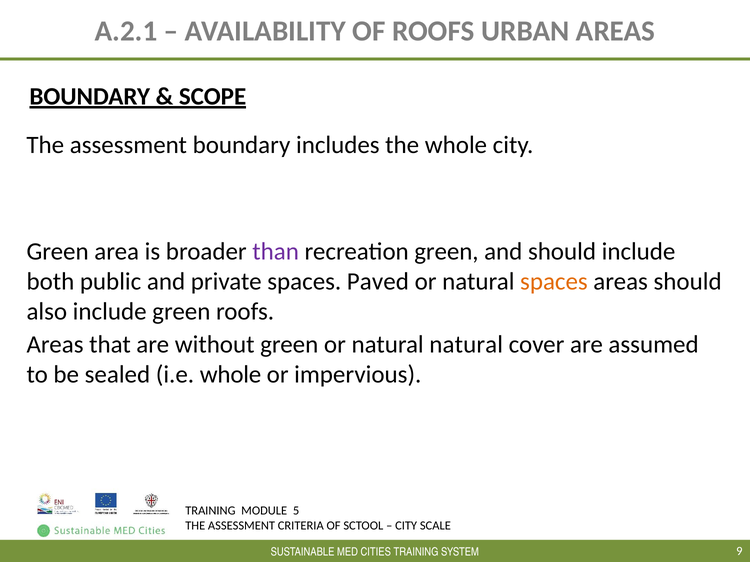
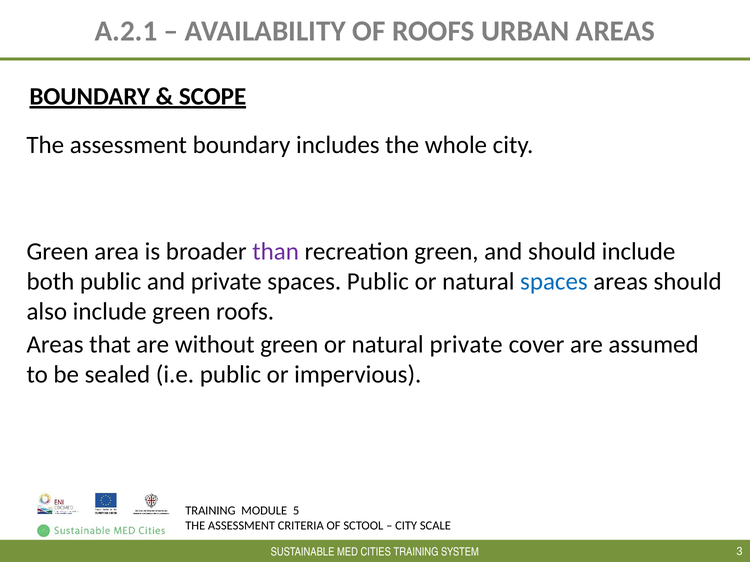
spaces Paved: Paved -> Public (378, 282)
spaces colour: orange -> blue (554, 282)
natural natural: natural -> private (466, 345)
i.e whole: whole -> public (230, 375)
9: 9 -> 3 (739, 551)
